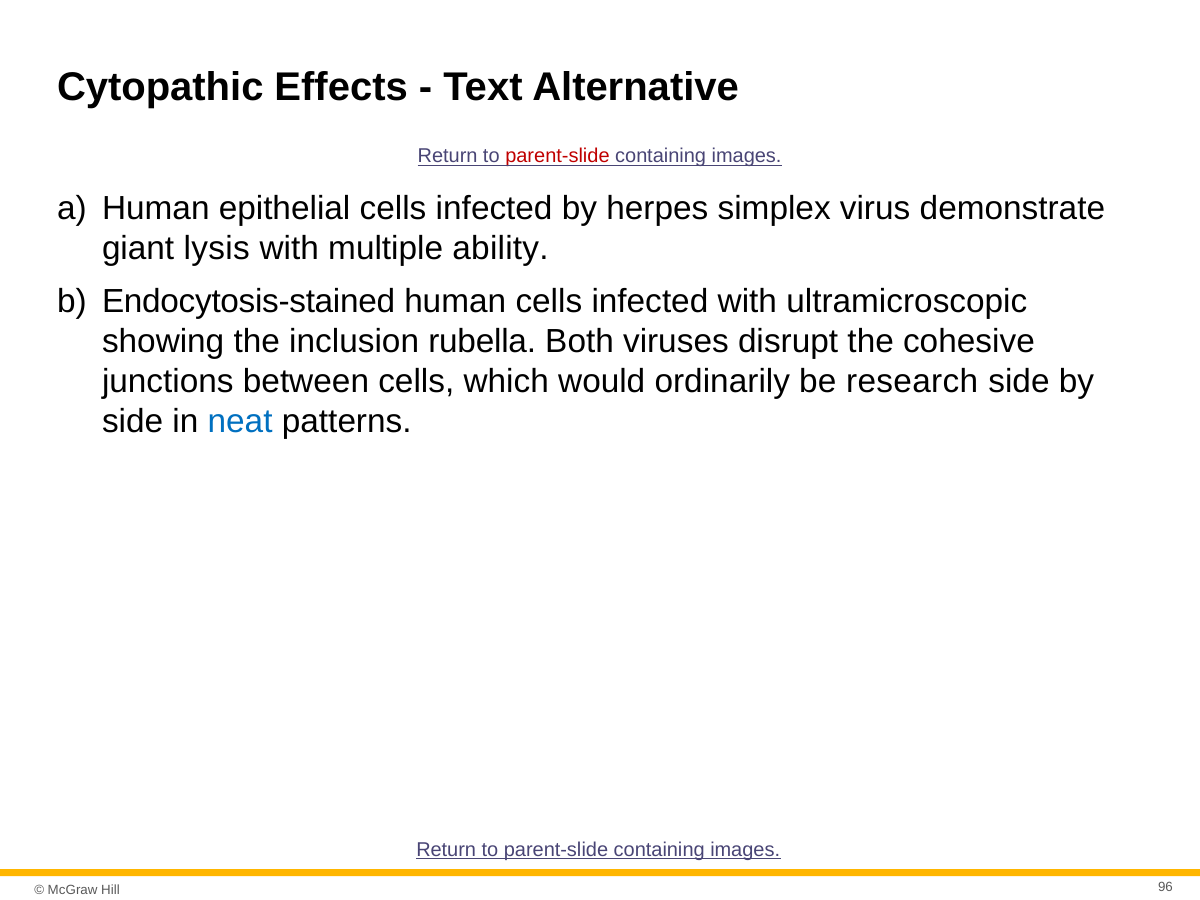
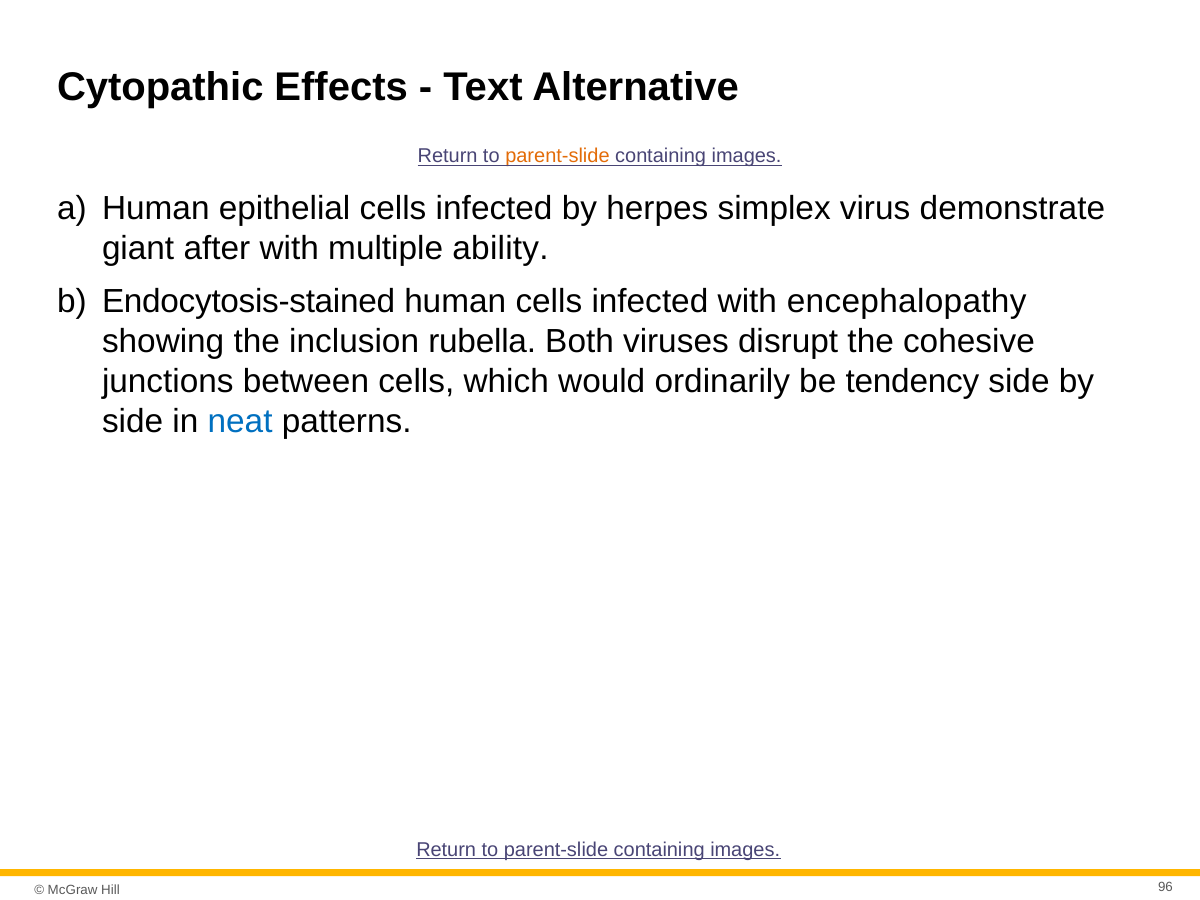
parent-slide colour: red -> orange (557, 156)
lysis: lysis -> after (217, 248)
ultramicroscopic: ultramicroscopic -> encephalopathy (907, 302)
research: research -> tendency (912, 382)
